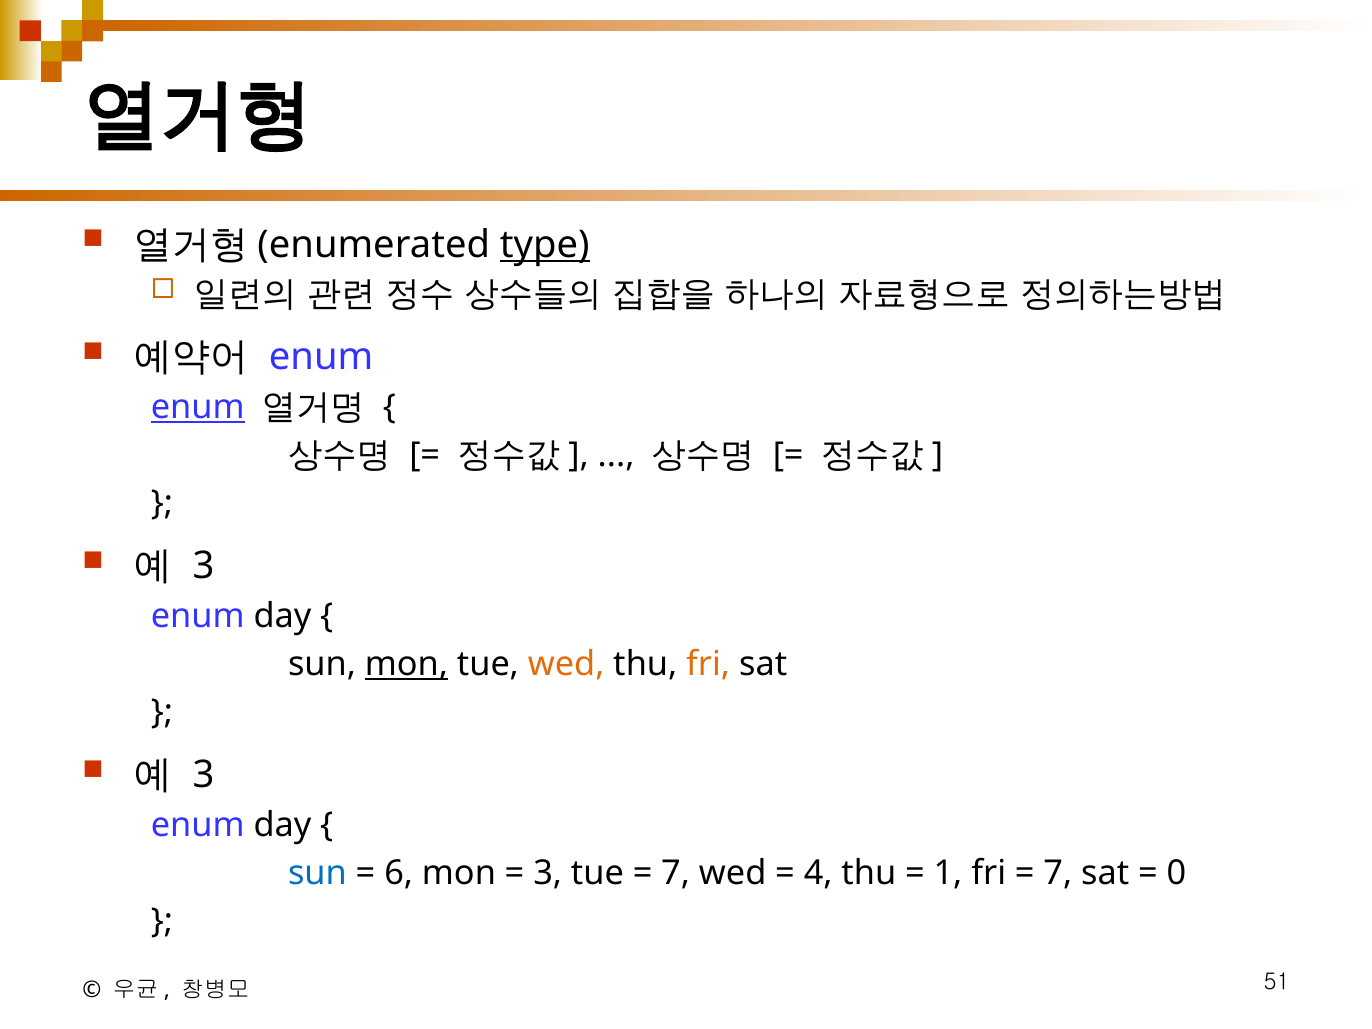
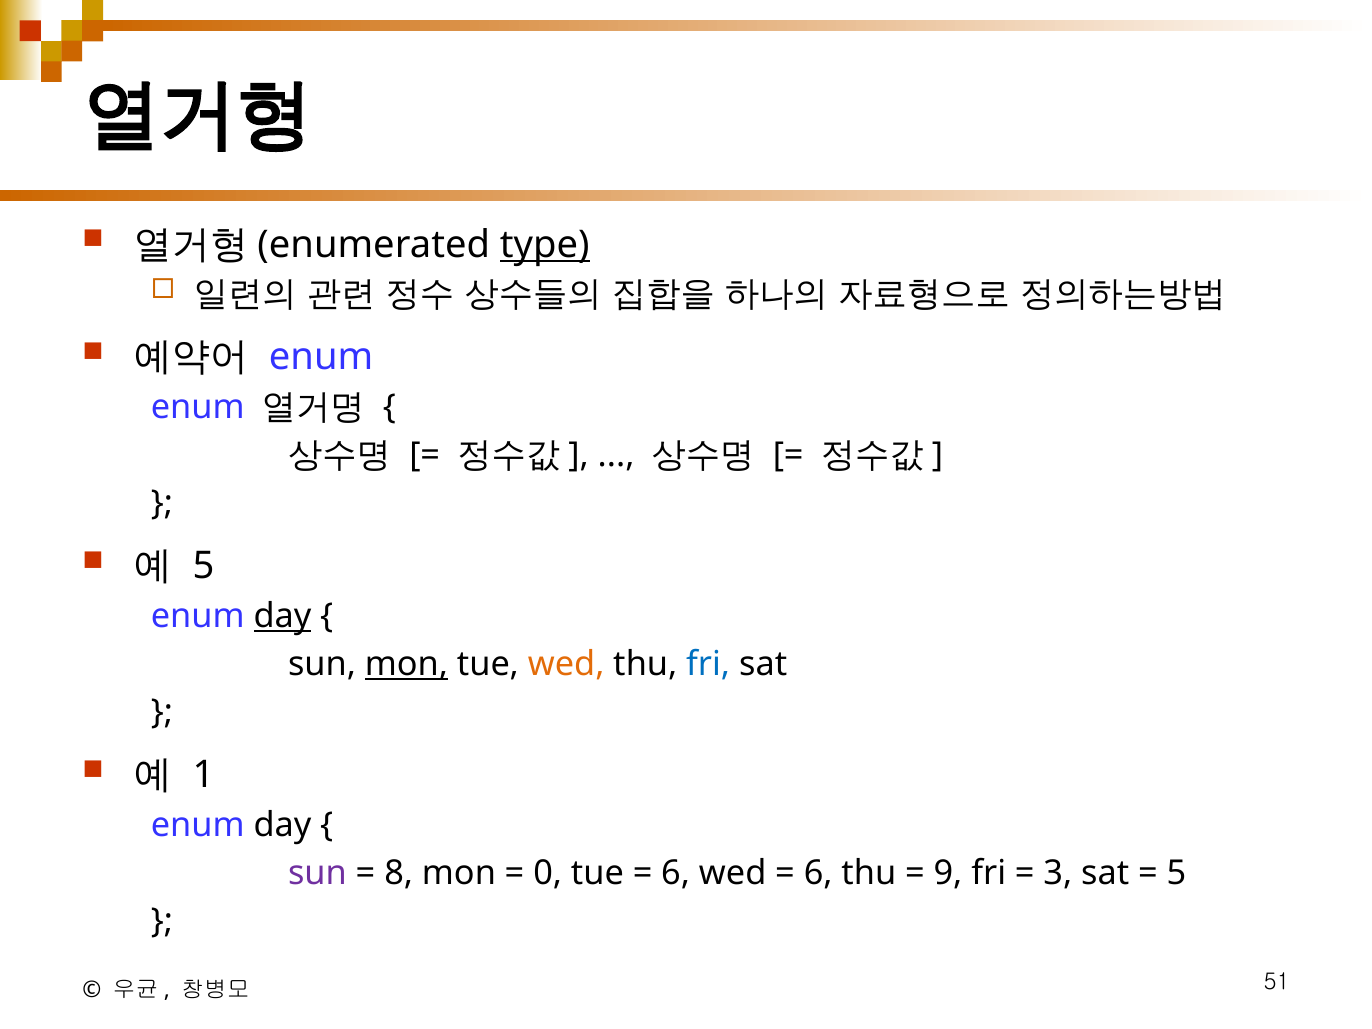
enum underline: present -> none (198, 407)
3: 3 -> 5 (203, 566)
day underline: none -> present (282, 616)
fri colour: orange -> blue (708, 664)
3: 3 -> 1 (203, 775)
sun colour: blue -> purple (317, 873)
6: 6 -> 8 (399, 873)
3: 3 -> 0 (548, 873)
7: 7 -> 6 (676, 873)
4: 4 -> 6 (818, 873)
1: 1 -> 9 (948, 873)
7: 7 -> 3 (1058, 873)
0: 0 -> 5 (1176, 873)
